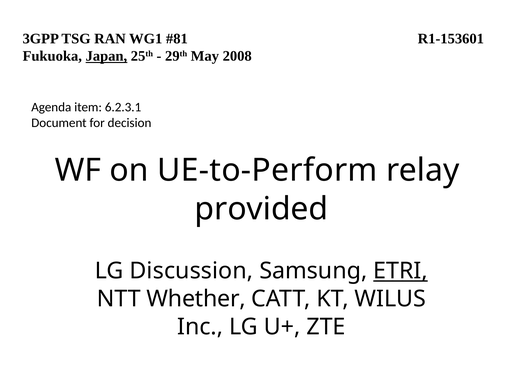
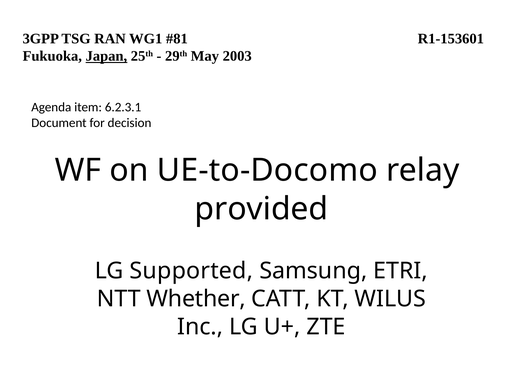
2008: 2008 -> 2003 (237, 56)
UE-to-Perform: UE-to-Perform -> UE-to-Docomo (267, 171)
Discussion: Discussion -> Supported (191, 271)
ETRI underline: present -> none (400, 271)
